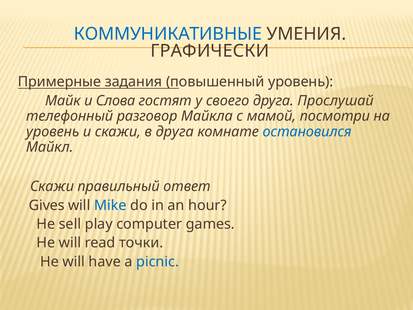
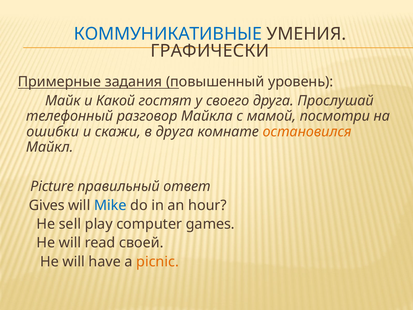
Слова: Слова -> Какой (116, 101)
уровень: уровень -> ошибки (53, 132)
остановился colour: blue -> orange (307, 132)
Скажи: Скажи -> Picture (52, 186)
точки: точки -> своей (141, 243)
picnic colour: blue -> orange (158, 261)
